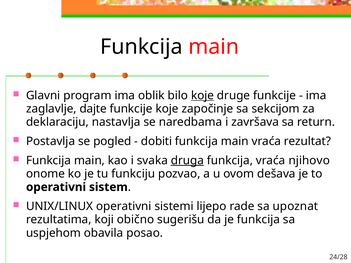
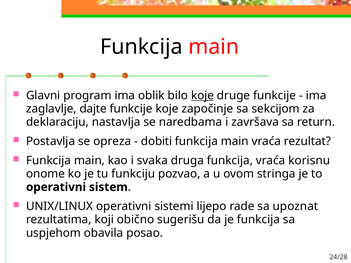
pogled: pogled -> opreza (112, 141)
druga underline: present -> none (187, 161)
njihovo: njihovo -> korisnu (309, 161)
dešava: dešava -> stringa (276, 174)
